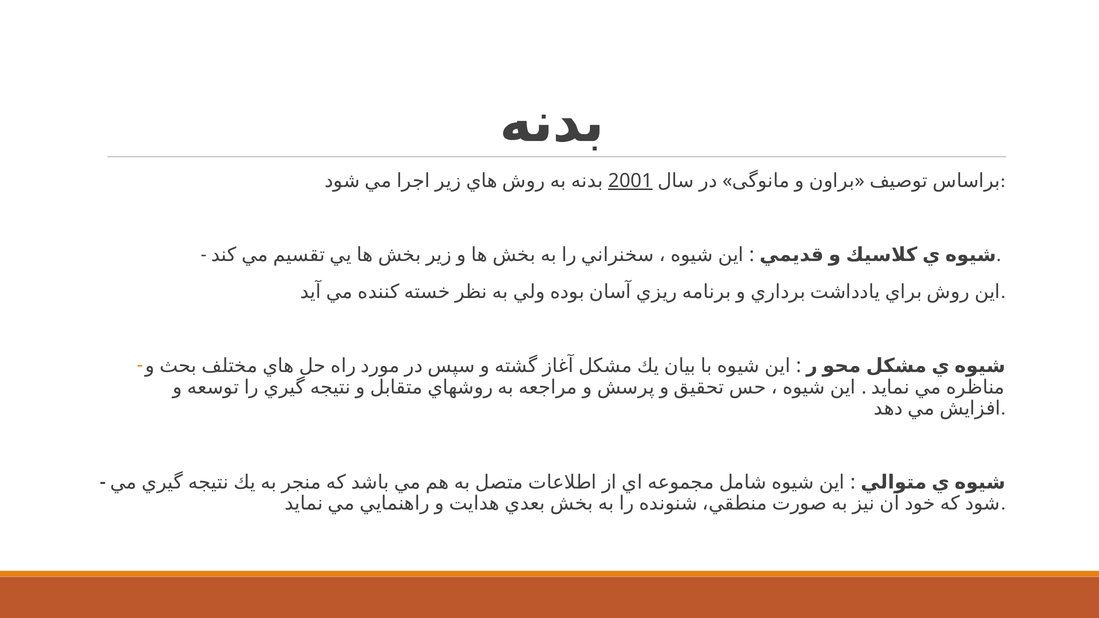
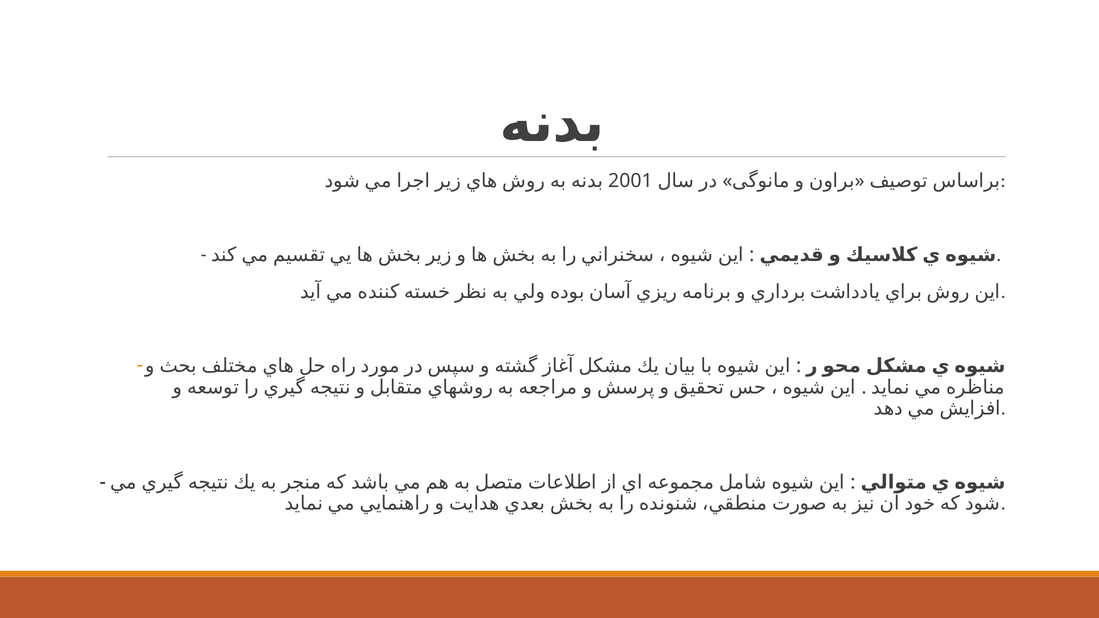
2001 underline: present -> none (630, 181)
